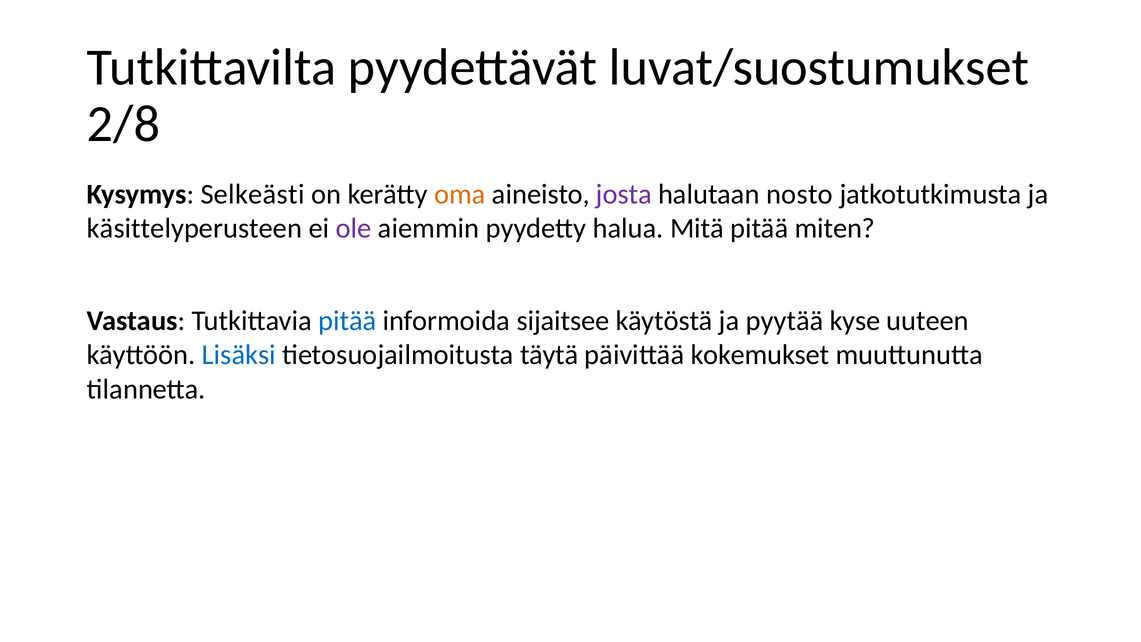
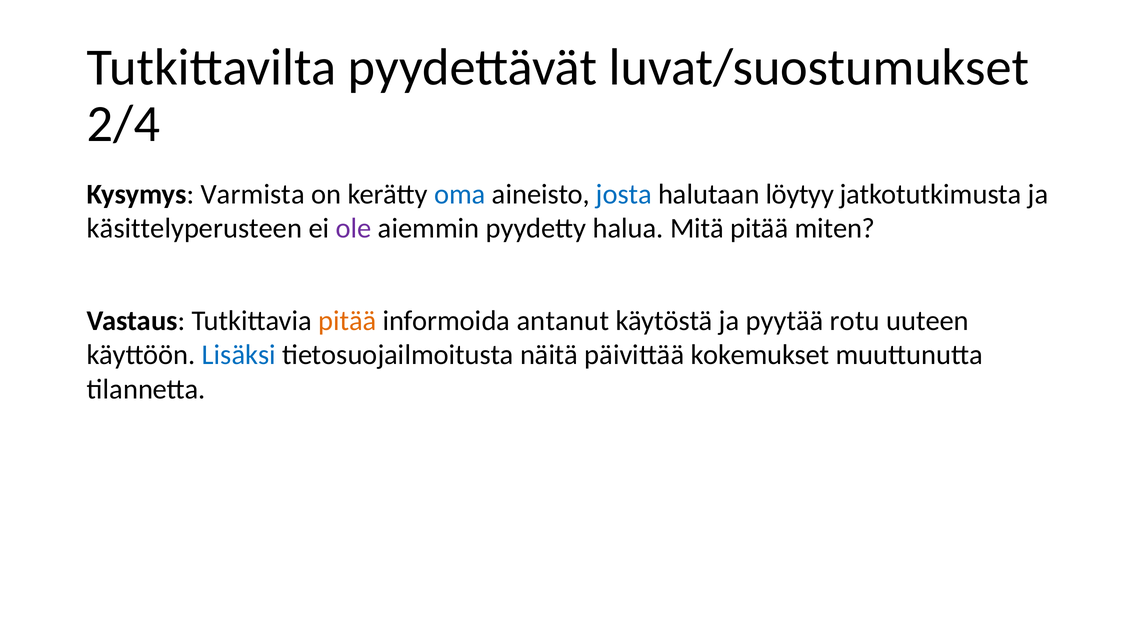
2/8: 2/8 -> 2/4 (124, 124)
Selkeästi: Selkeästi -> Varmista (253, 194)
oma colour: orange -> blue (460, 194)
josta colour: purple -> blue (624, 194)
nosto: nosto -> löytyy (800, 194)
pitää colour: blue -> orange (347, 321)
sijaitsee: sijaitsee -> antanut (563, 321)
kyse: kyse -> rotu (855, 321)
täytä: täytä -> näitä (549, 355)
